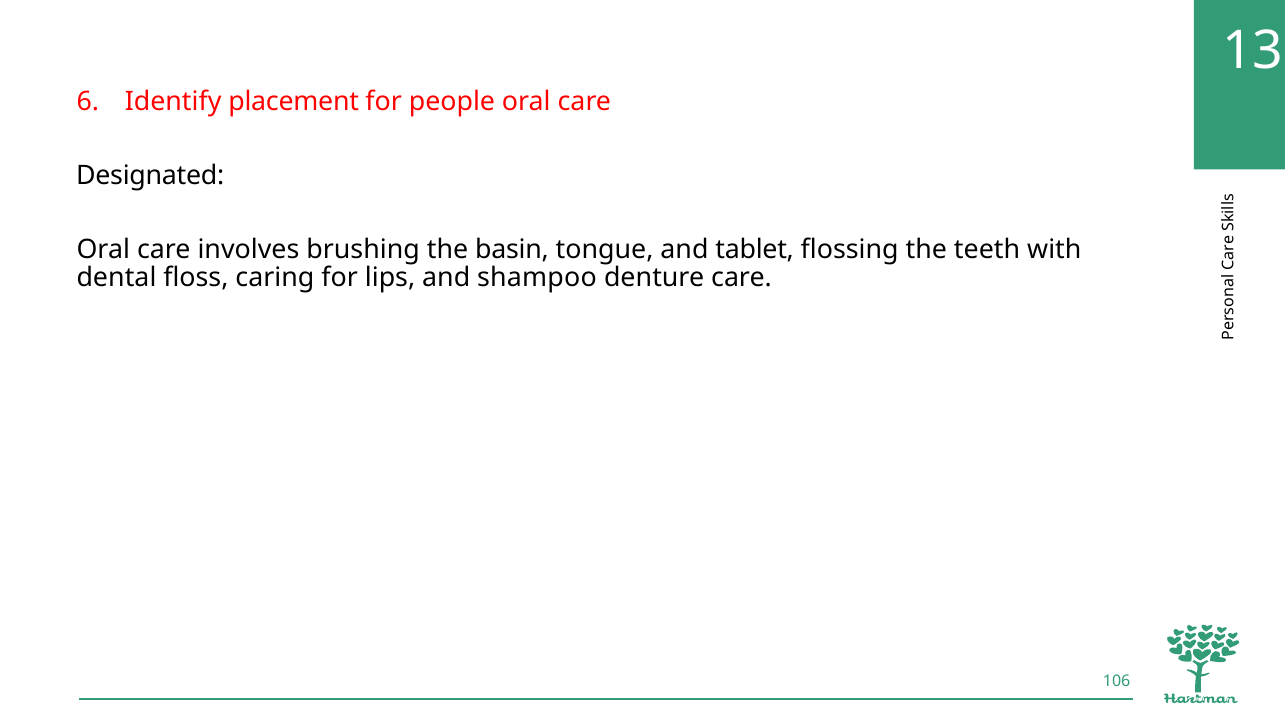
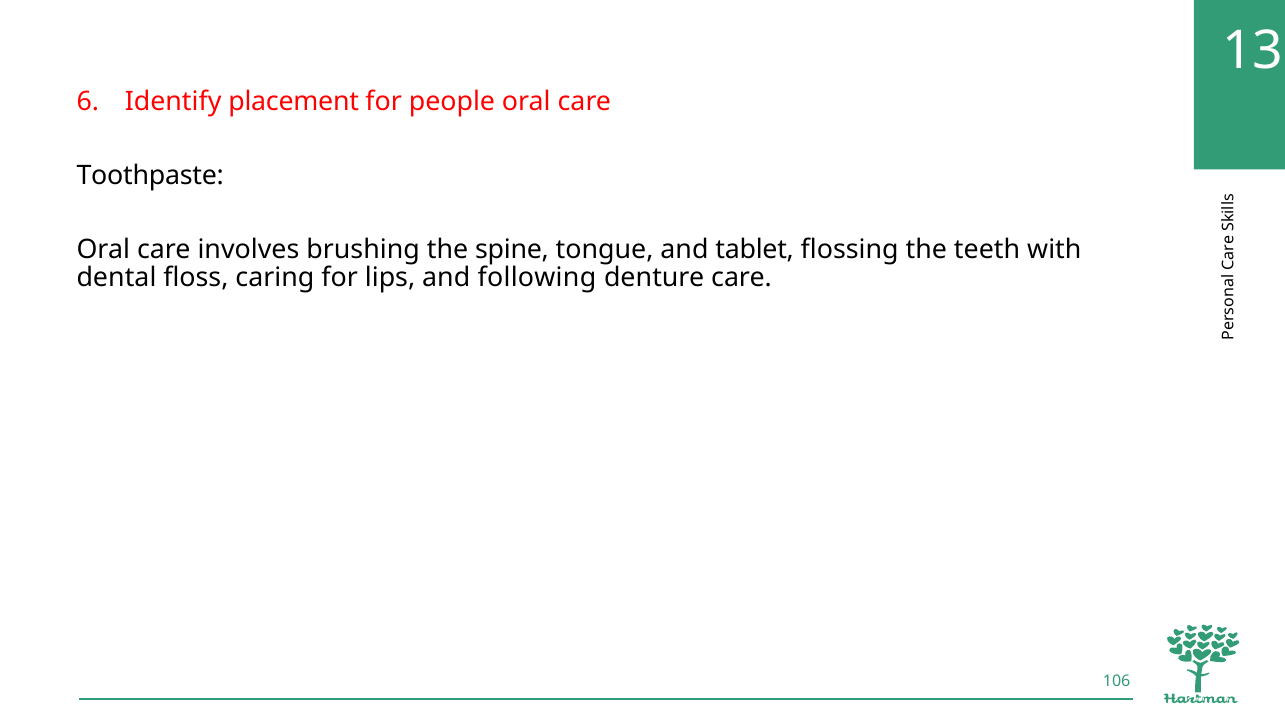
Designated: Designated -> Toothpaste (150, 175)
basin: basin -> spine (512, 249)
shampoo: shampoo -> following (537, 278)
